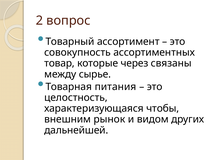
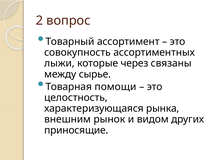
товар: товар -> лыжи (59, 64)
питания: питания -> помощи (116, 87)
чтобы: чтобы -> рынка (163, 109)
дальнейшей: дальнейшей -> приносящие (76, 131)
